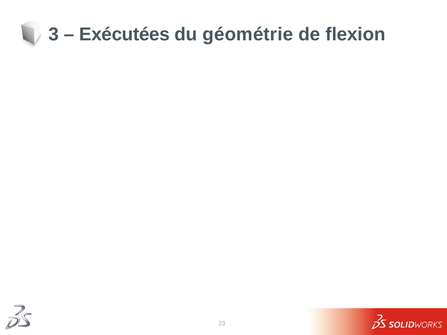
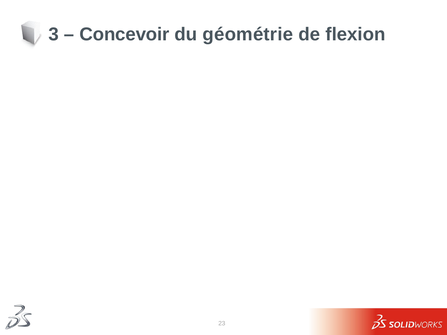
Exécutées: Exécutées -> Concevoir (124, 34)
